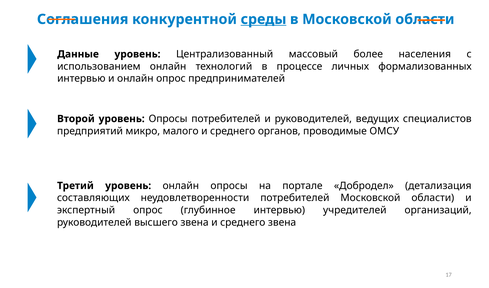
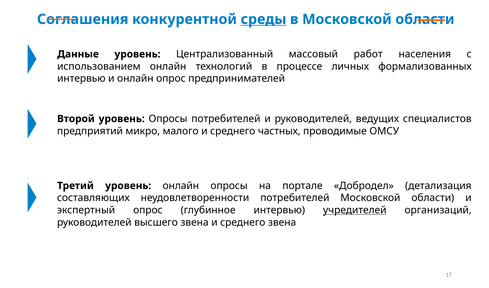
более: более -> работ (368, 54)
органов: органов -> частных (279, 131)
учредителей underline: none -> present (355, 210)
